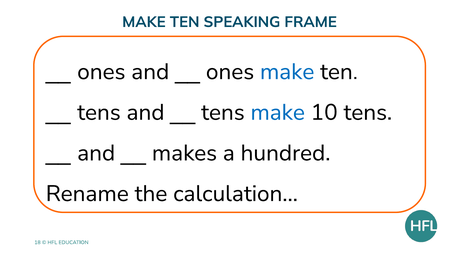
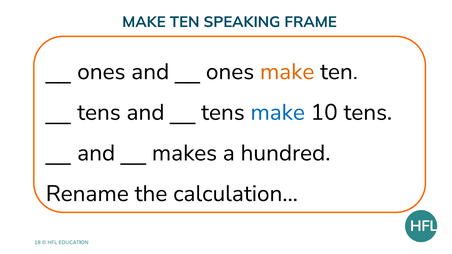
make colour: blue -> orange (287, 72)
